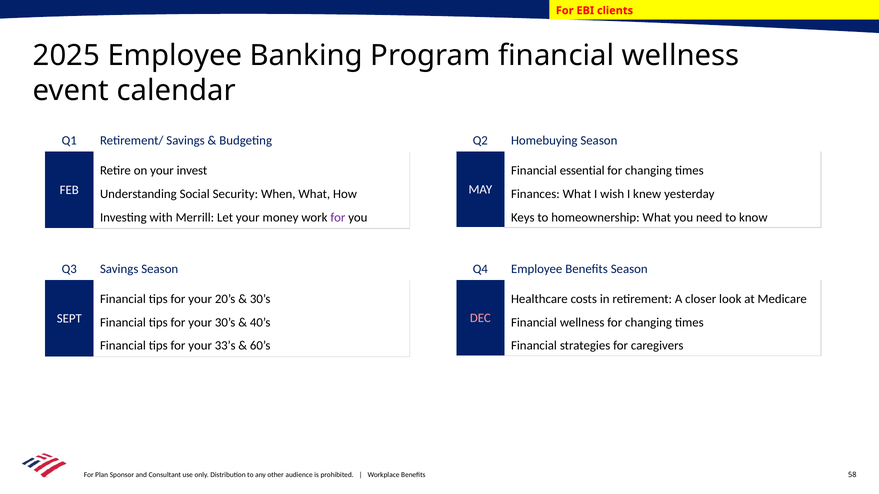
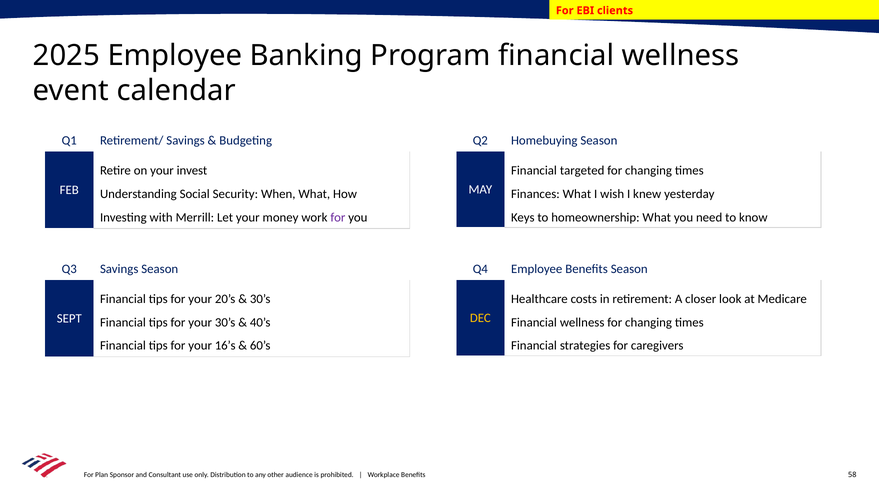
essential: essential -> targeted (582, 171)
DEC colour: pink -> yellow (480, 318)
33’s: 33’s -> 16’s (225, 346)
